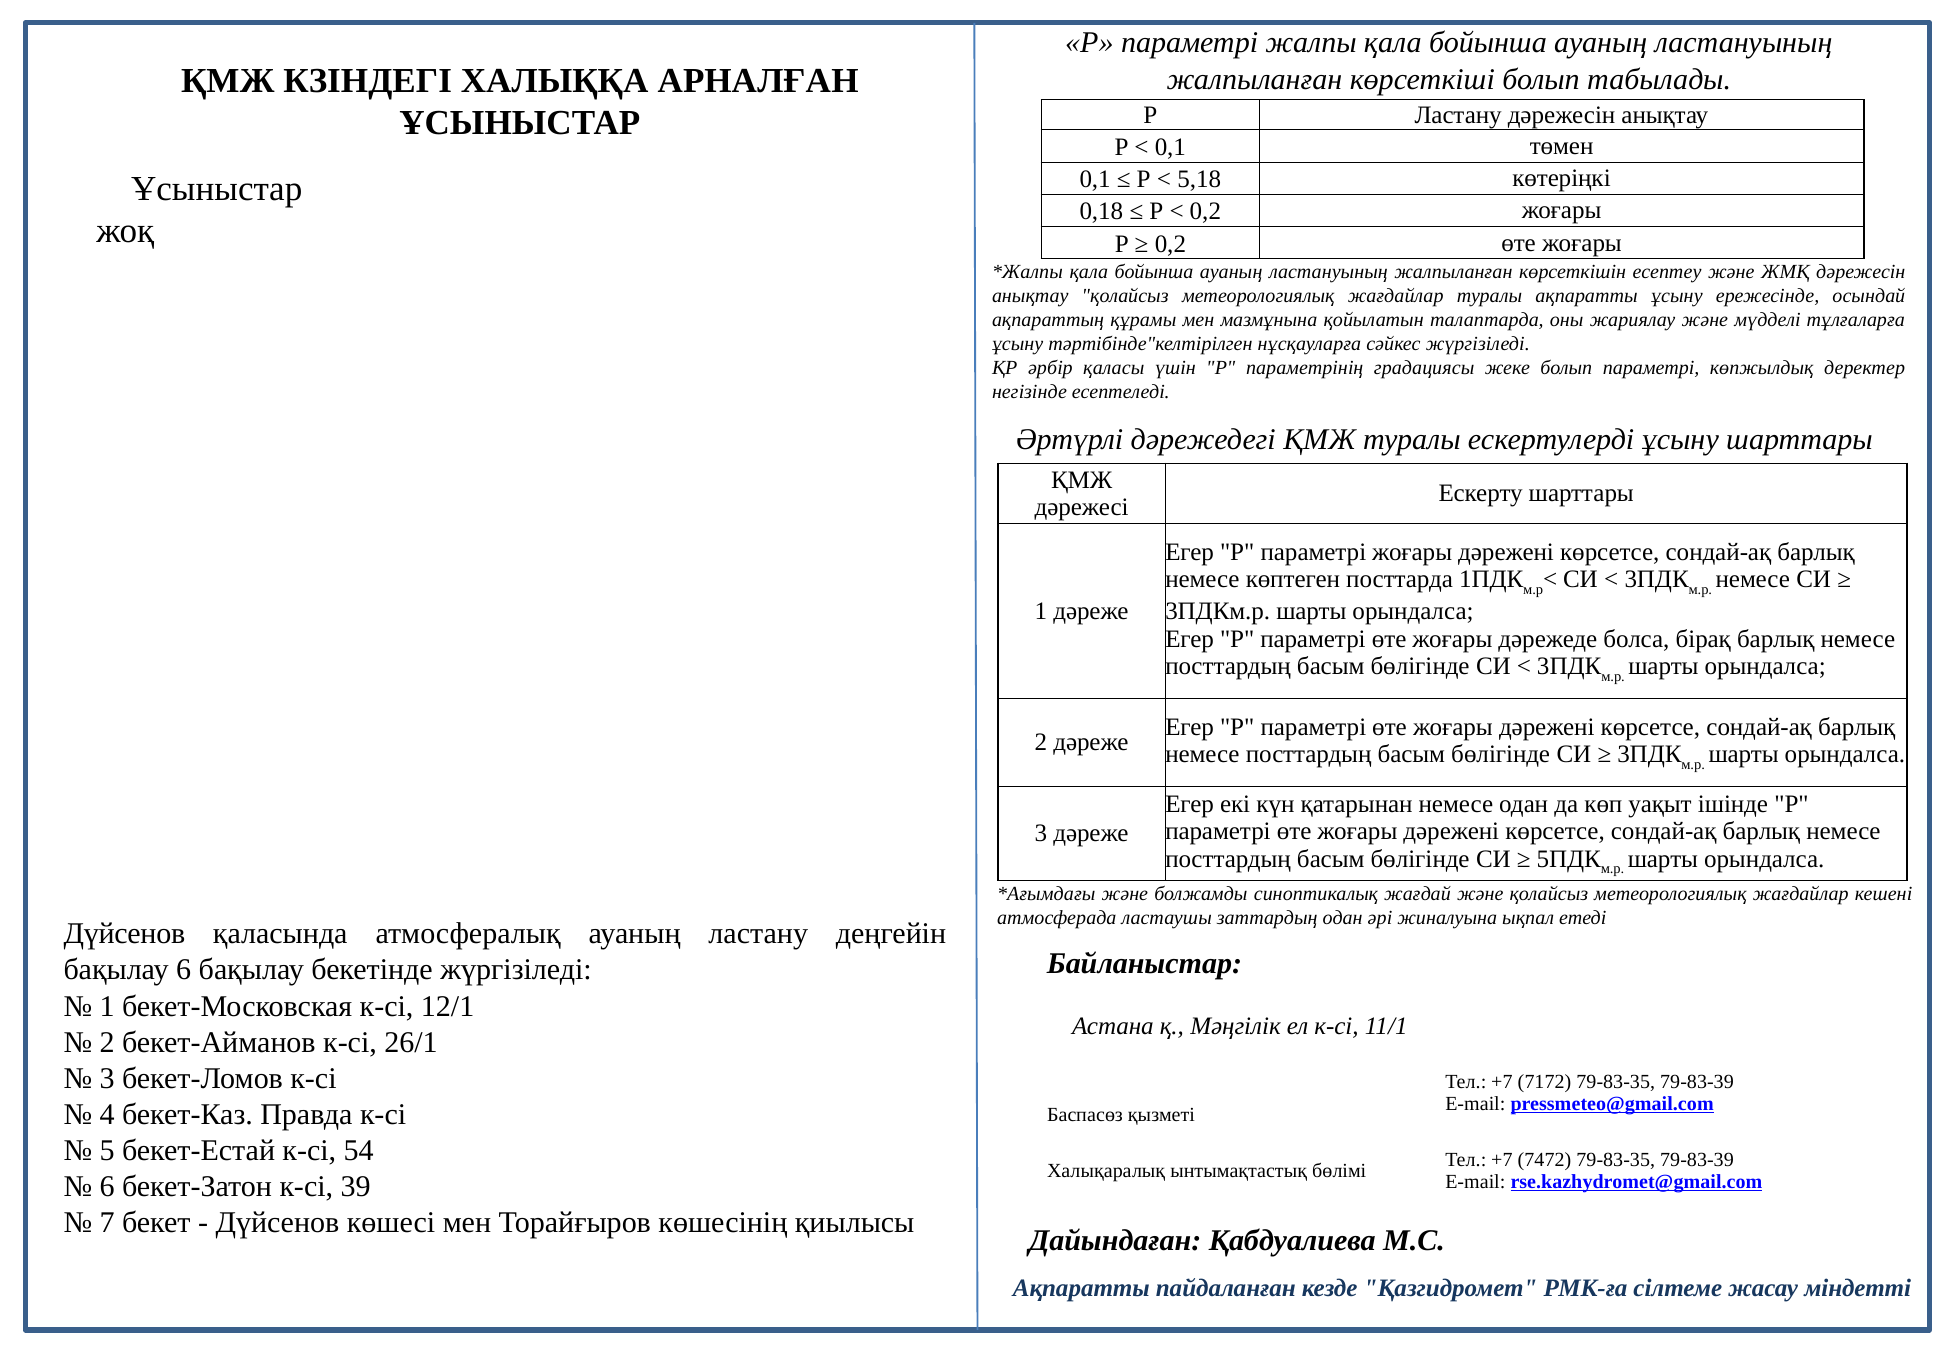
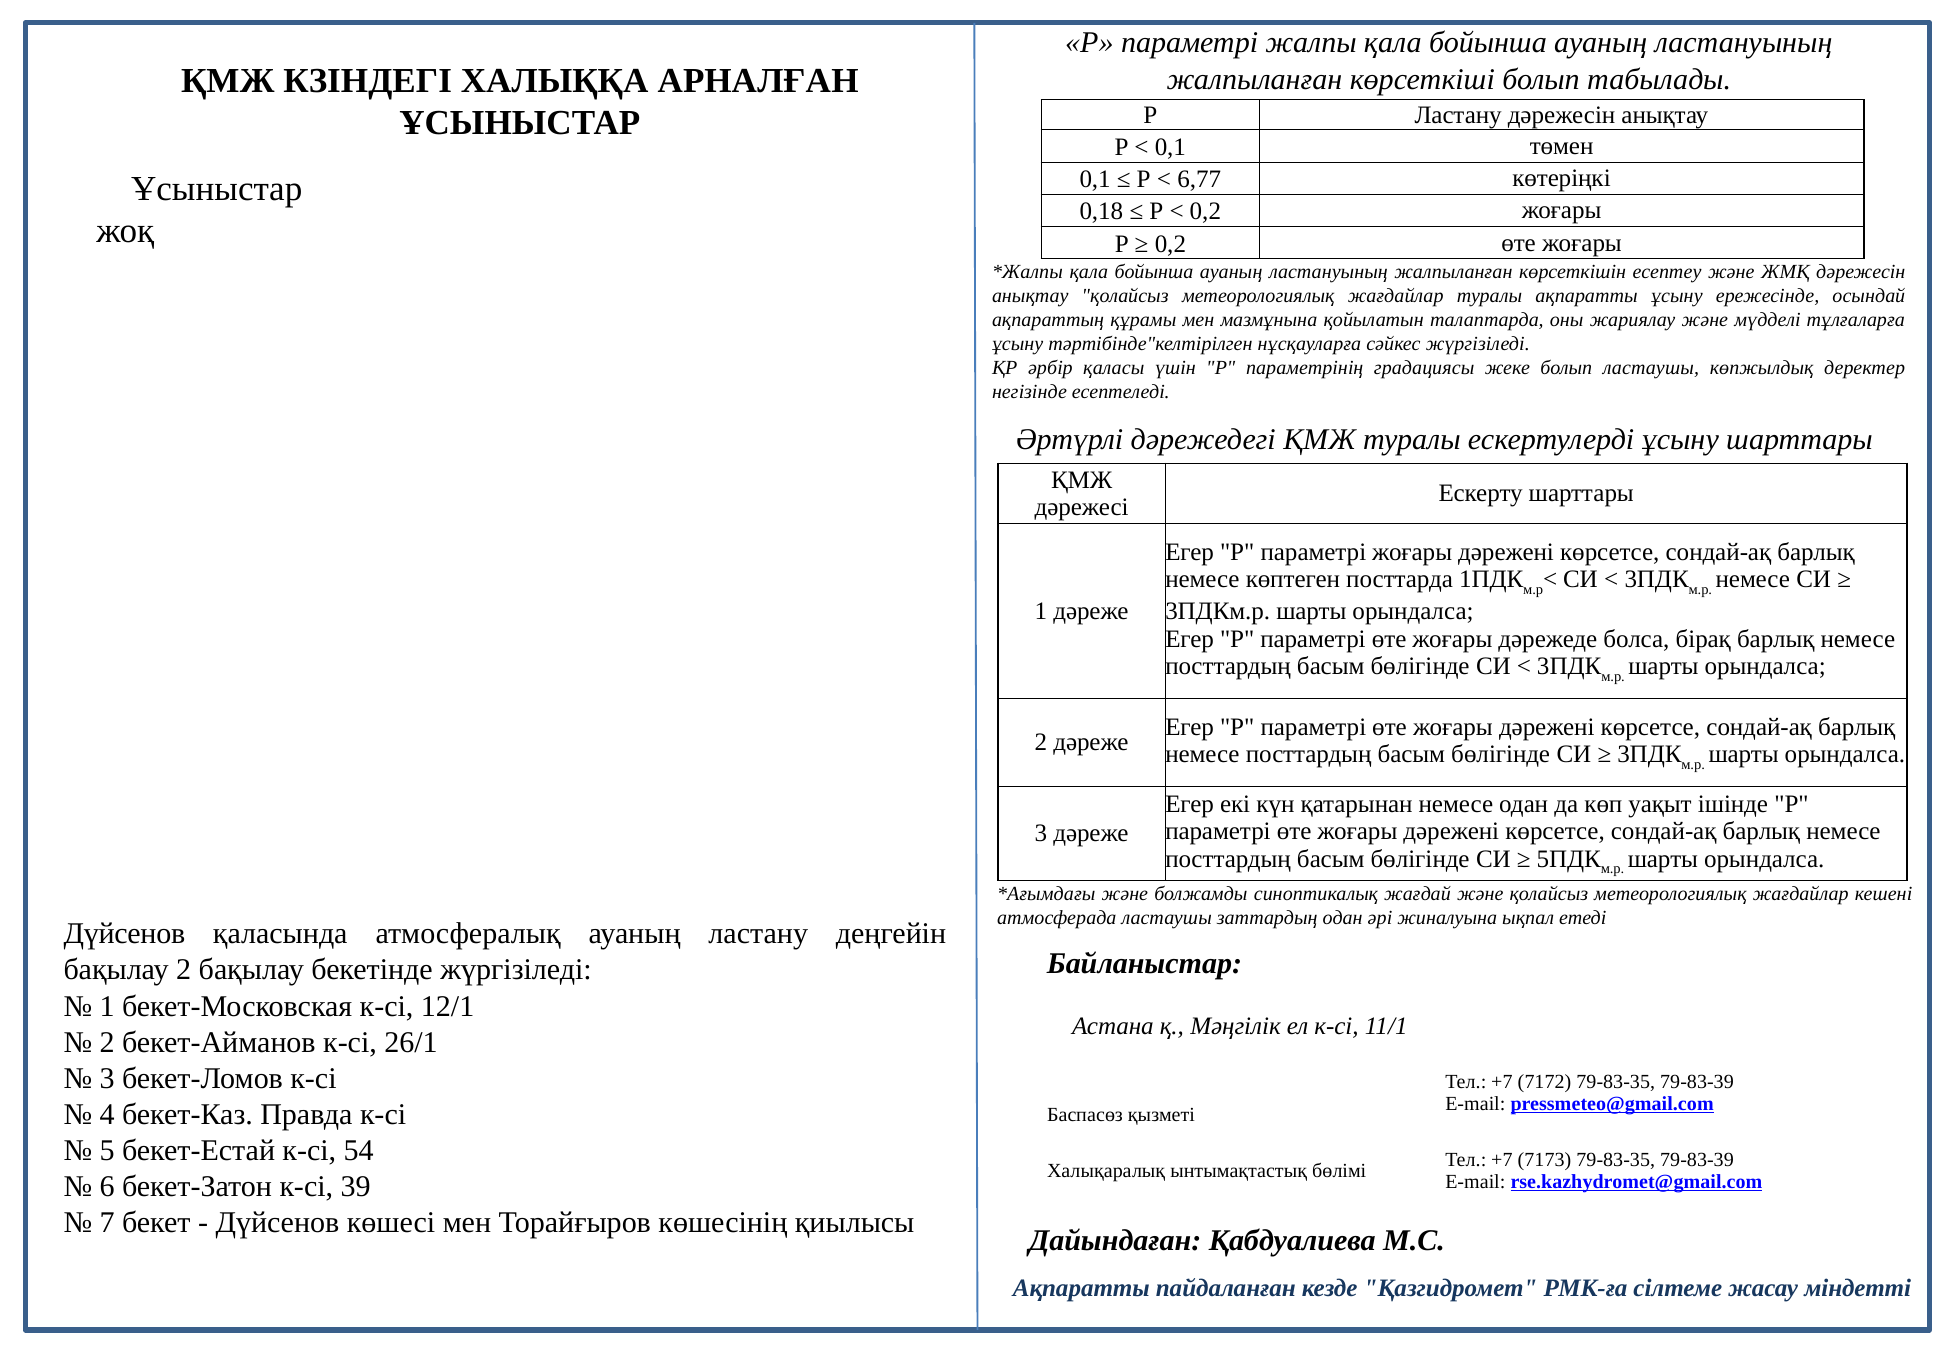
5,18: 5,18 -> 6,77 (1199, 179)
болып параметрі: параметрі -> ластаушы (1651, 368)
бақылау 6: 6 -> 2 (184, 970)
7472: 7472 -> 7173 (1544, 1160)
